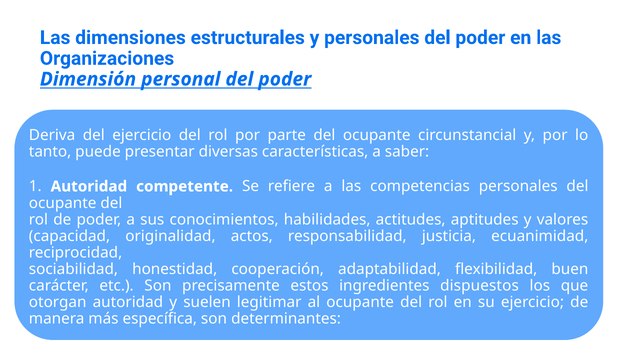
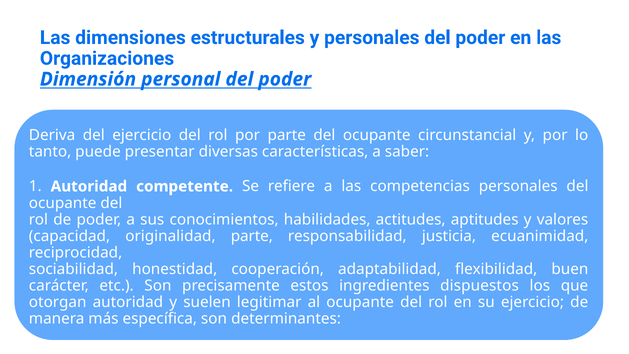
originalidad actos: actos -> parte (252, 236)
